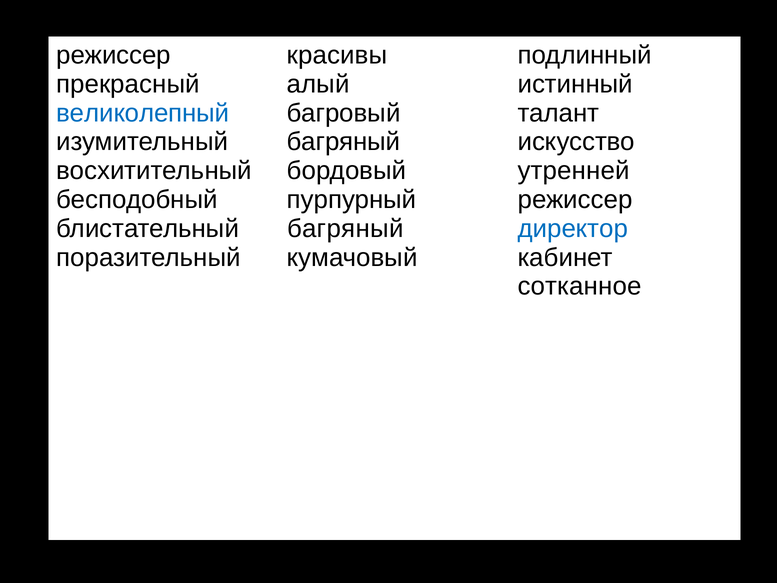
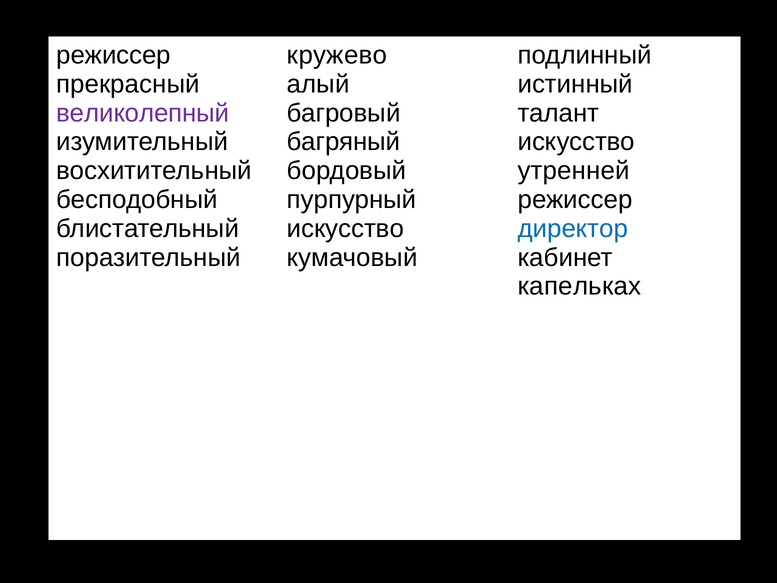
красивы: красивы -> кружево (337, 55)
великолепный colour: blue -> purple (143, 113)
багряный: багряный -> искусство (346, 228)
сотканное: сотканное -> капельках (580, 286)
